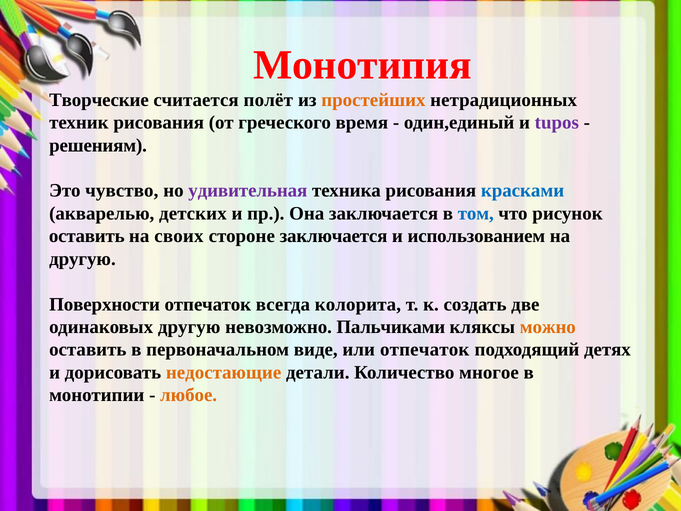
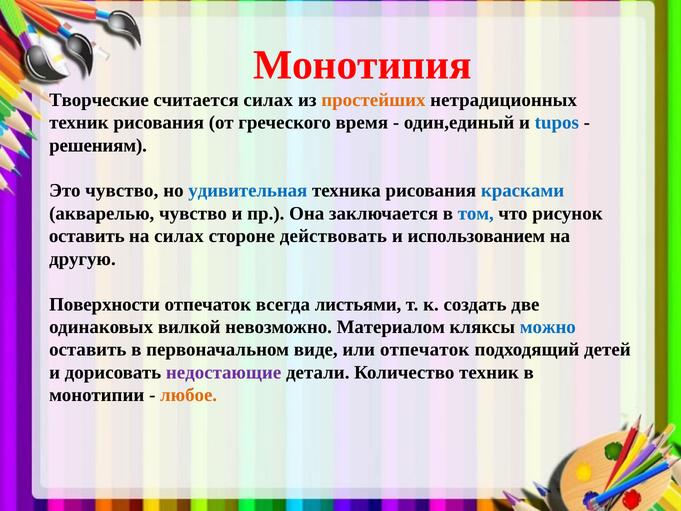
считается полёт: полёт -> силах (268, 100)
tupos colour: purple -> blue (557, 122)
удивительная colour: purple -> blue (248, 191)
акварелью детских: детских -> чувство (193, 213)
на своих: своих -> силах (179, 236)
стороне заключается: заключается -> действовать (333, 236)
колорита: колорита -> листьями (358, 304)
одинаковых другую: другую -> вилкой (189, 327)
Пальчиками: Пальчиками -> Материалом (391, 327)
можно colour: orange -> blue (548, 327)
детях: детях -> детей (607, 350)
недостающие colour: orange -> purple (224, 372)
Количество многое: многое -> техник (489, 372)
